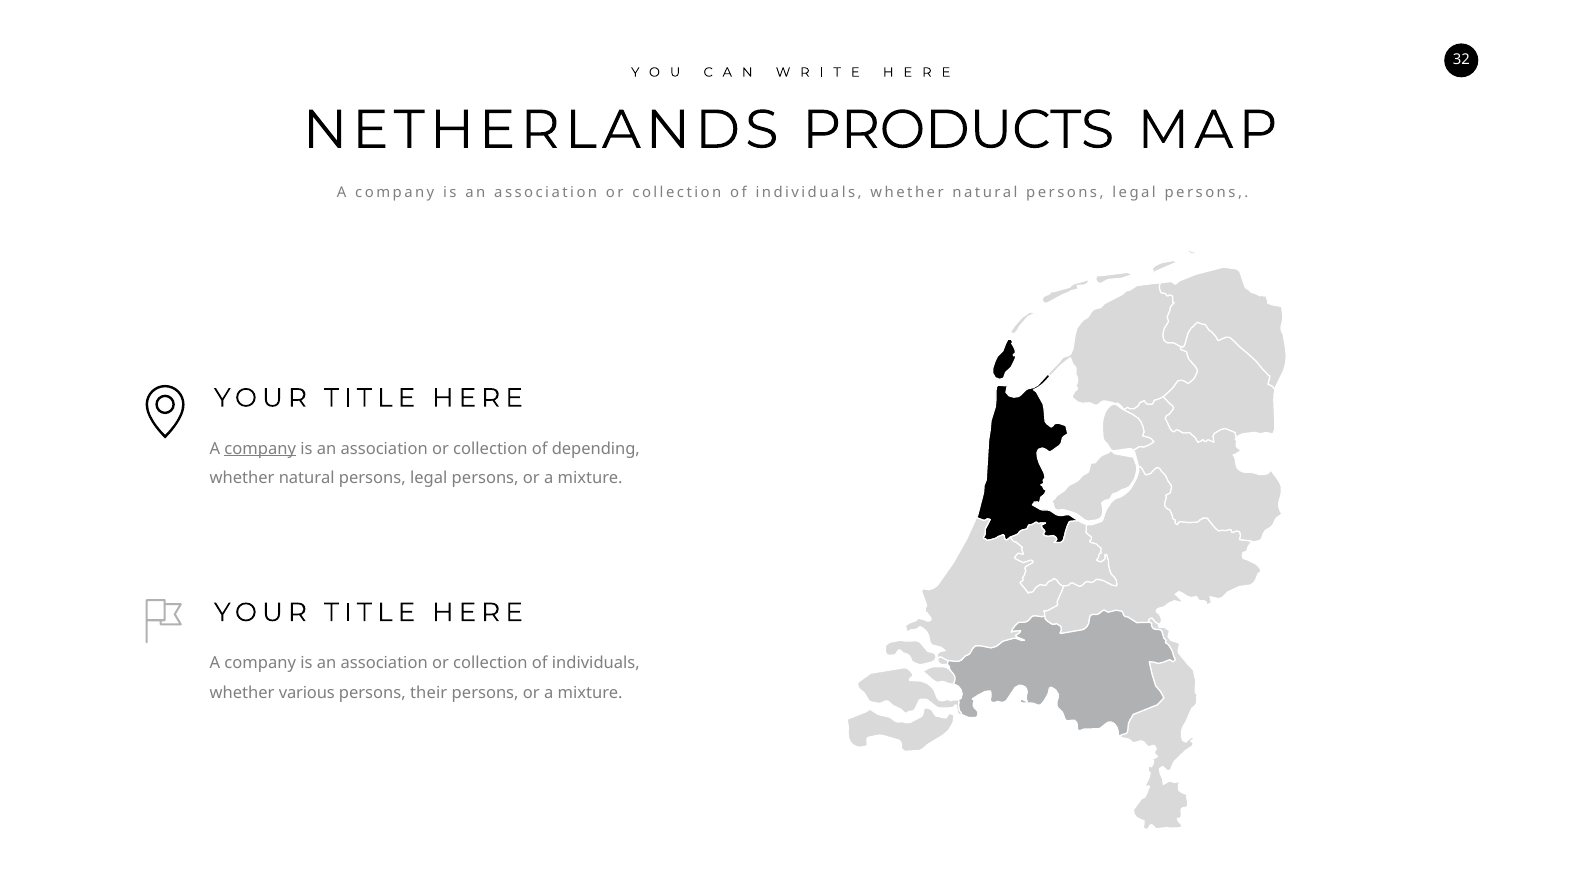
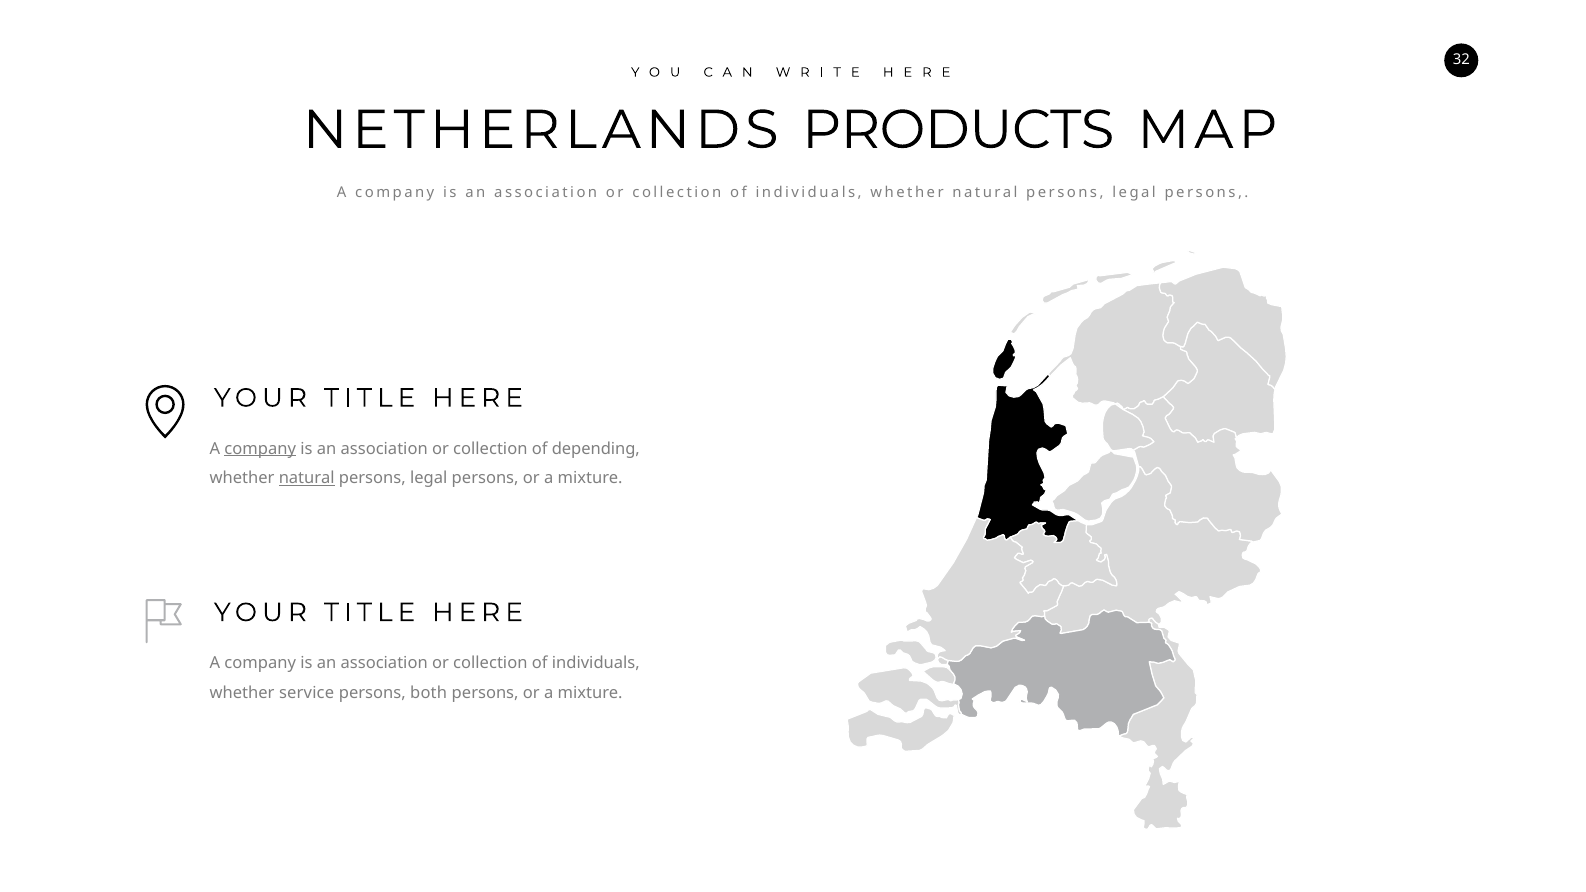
natural underline: none -> present (307, 479)
various: various -> service (307, 693)
their: their -> both (429, 693)
